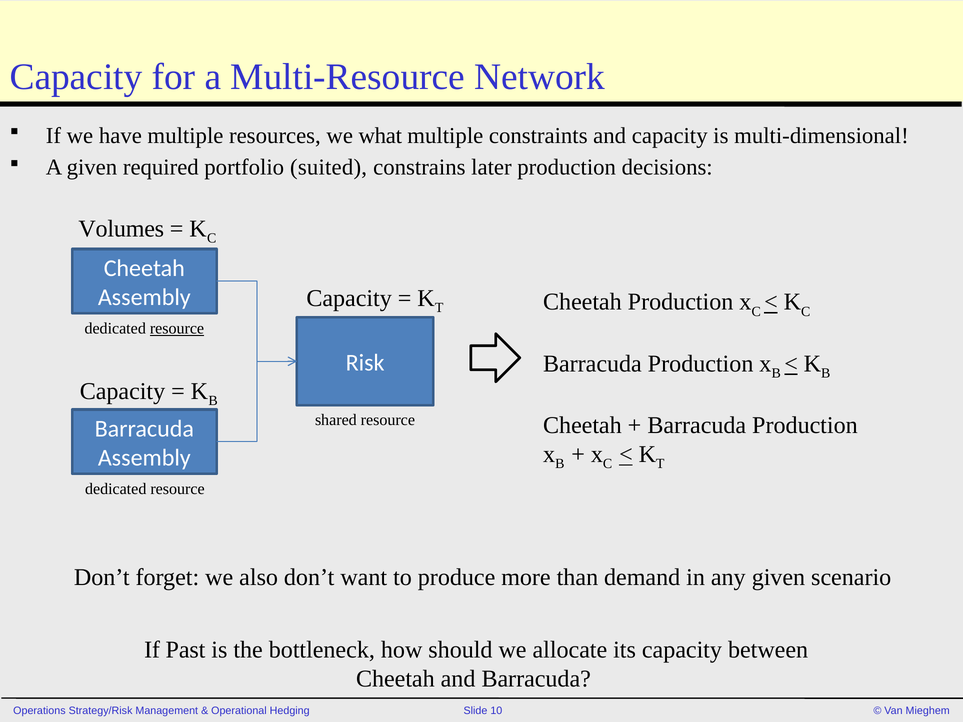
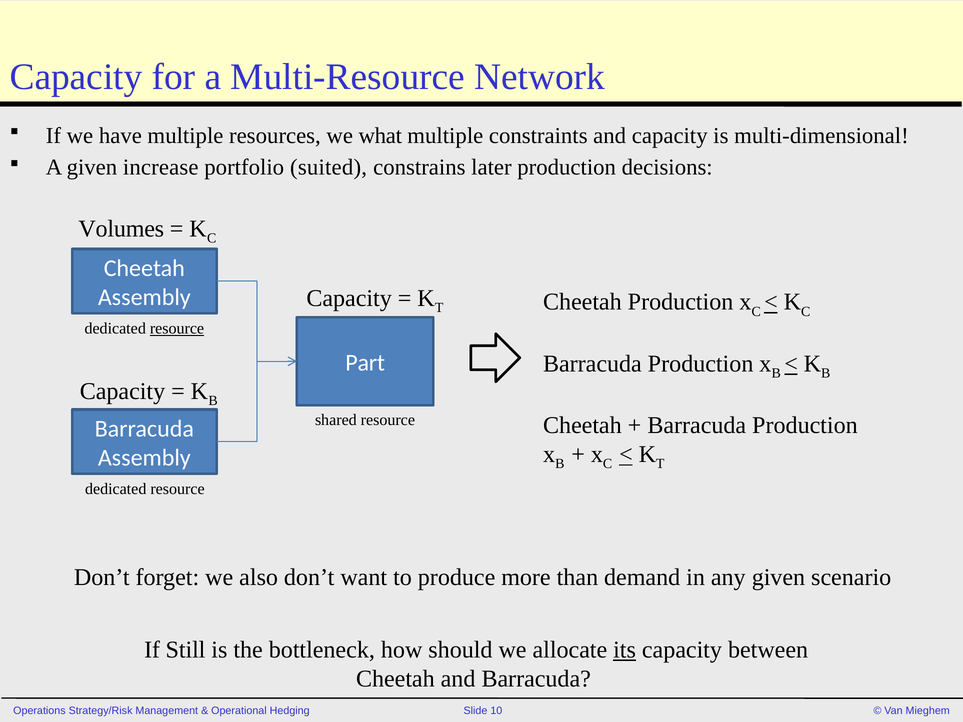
required: required -> increase (161, 168)
Risk: Risk -> Part (365, 363)
Past: Past -> Still (186, 650)
its underline: none -> present (625, 650)
